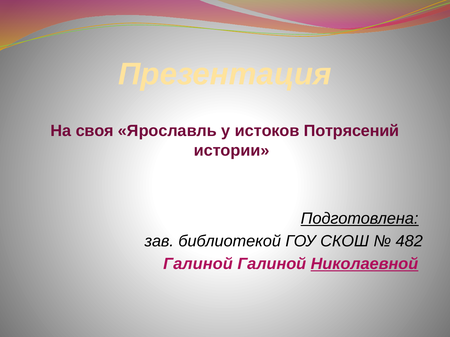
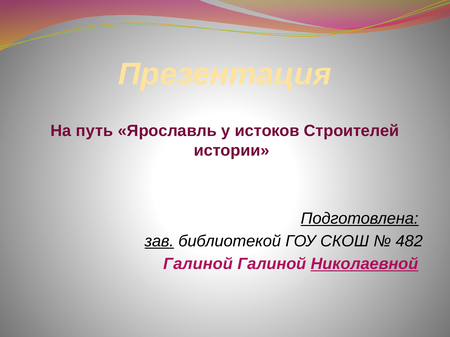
своя: своя -> путь (95, 131)
Потрясений: Потрясений -> Строителей (352, 131)
зав underline: none -> present (159, 241)
